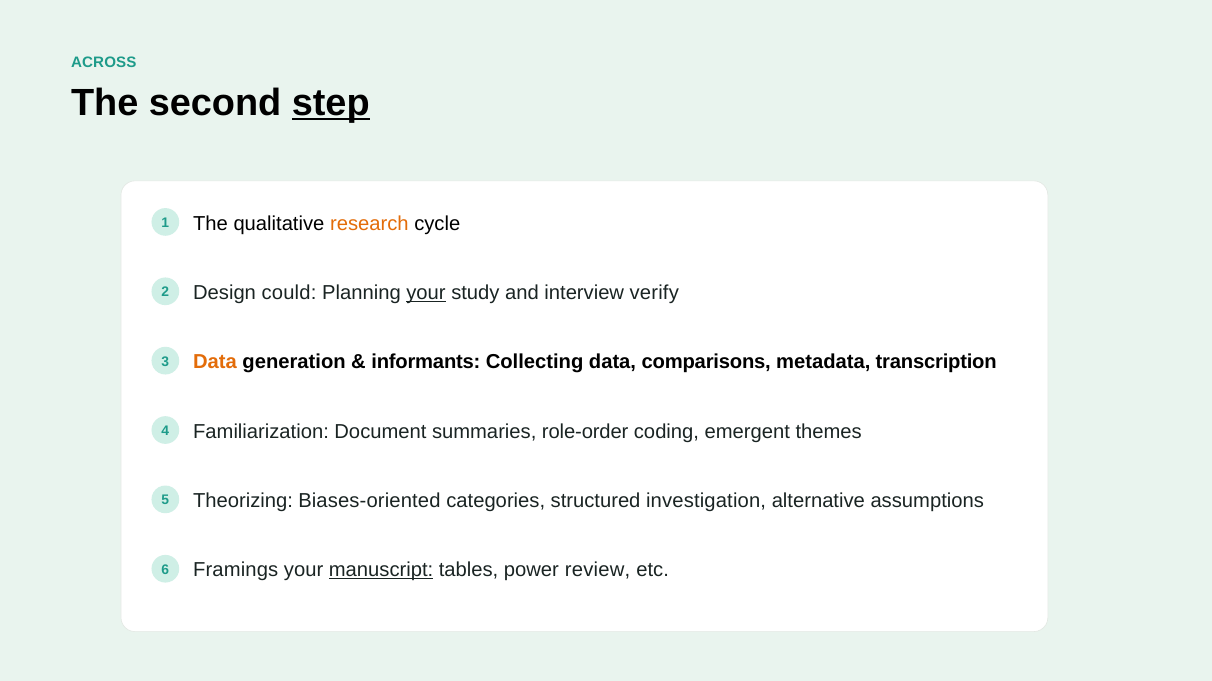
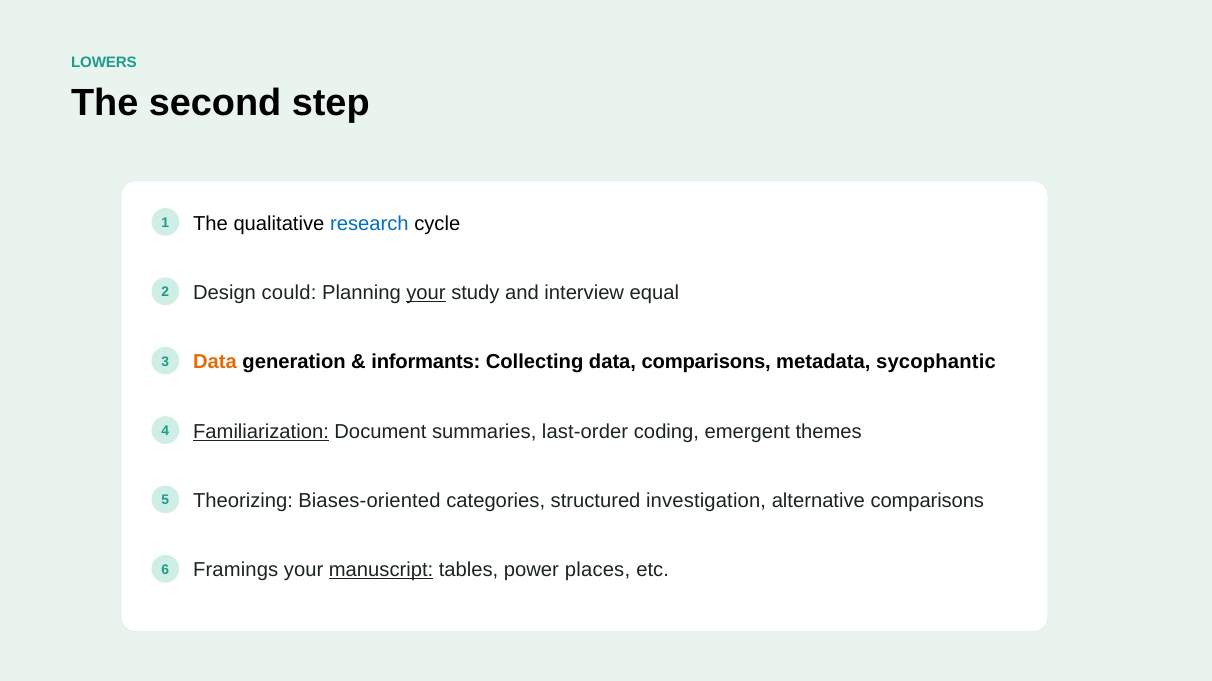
ACROSS: ACROSS -> LOWERS (104, 62)
step underline: present -> none (331, 103)
research colour: orange -> blue (369, 224)
verify: verify -> equal (654, 293)
transcription: transcription -> sycophantic (936, 362)
Familiarization underline: none -> present (261, 432)
role-order: role-order -> last-order (585, 432)
alternative assumptions: assumptions -> comparisons (927, 501)
review: review -> places (598, 571)
